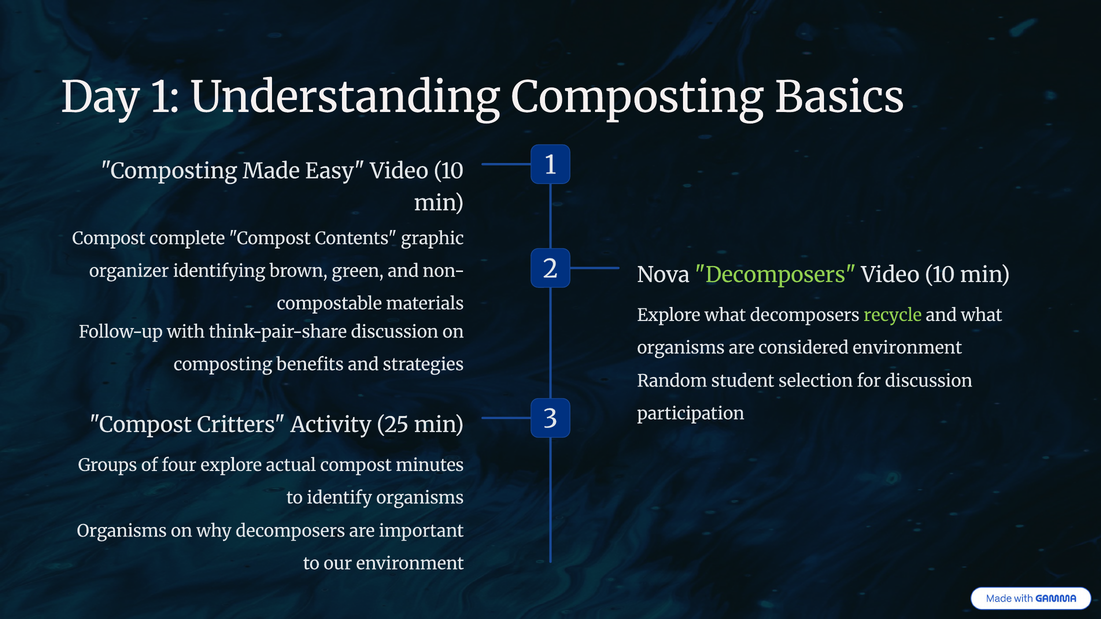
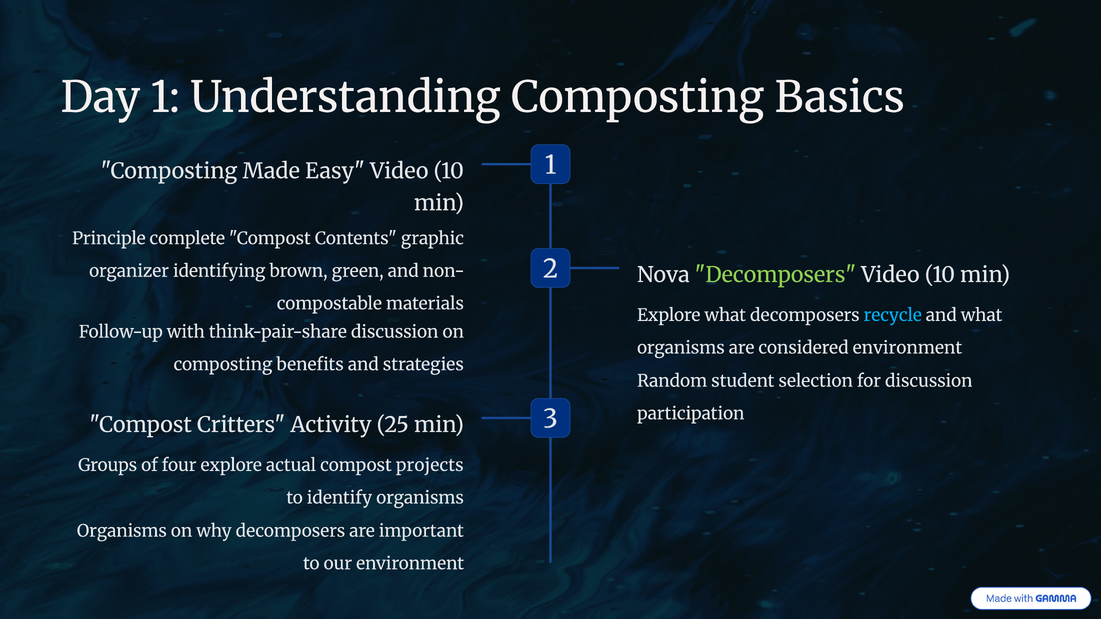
Compost: Compost -> Principle (109, 239)
recycle colour: light green -> light blue (893, 315)
minutes: minutes -> projects (430, 466)
